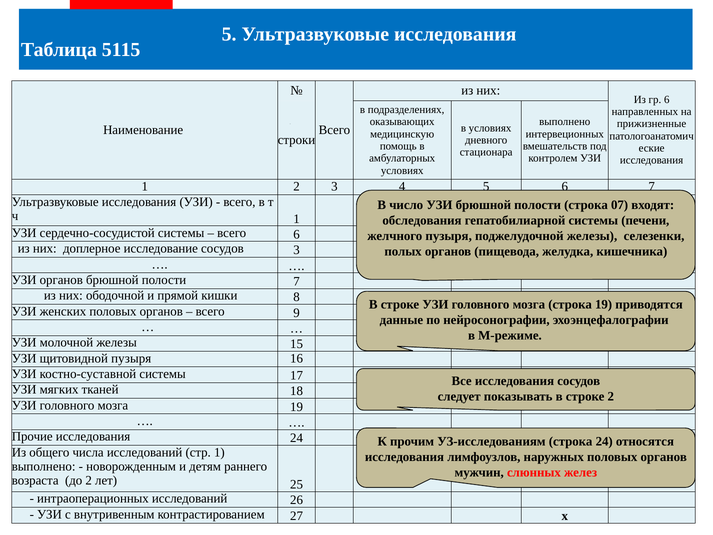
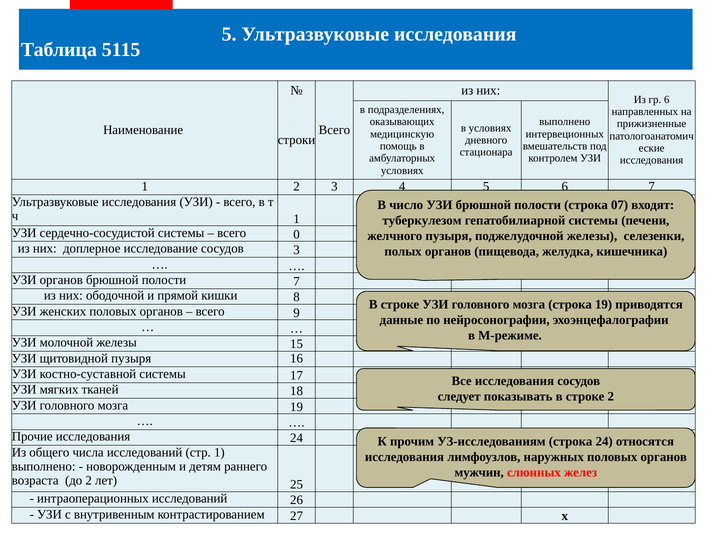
обследования: обследования -> туберкулезом (422, 220)
всего 6: 6 -> 0 (297, 234)
